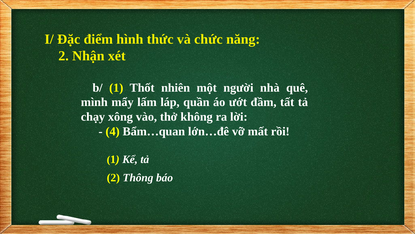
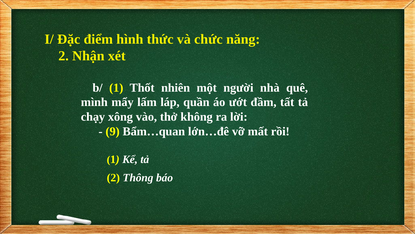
4: 4 -> 9 (113, 131)
